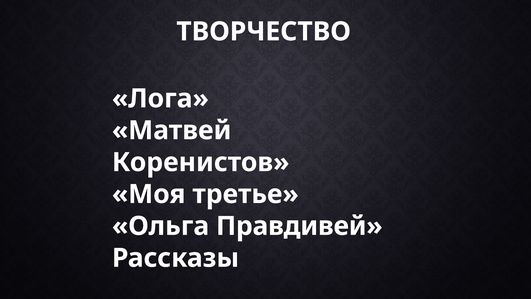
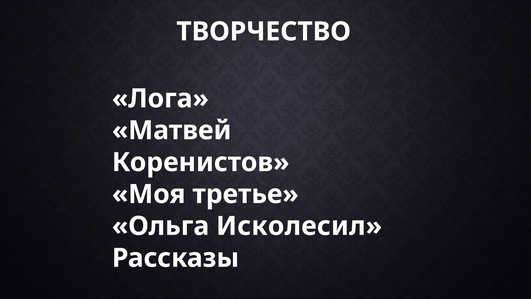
Правдивей: Правдивей -> Исколесил (299, 226)
